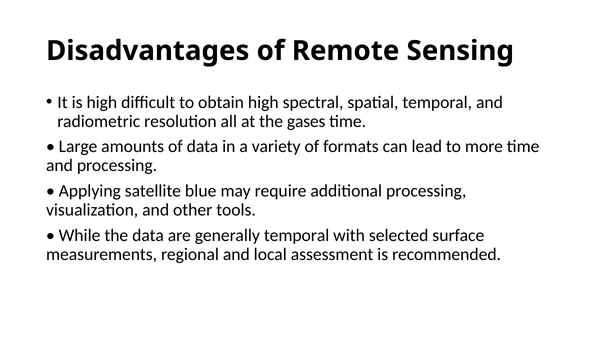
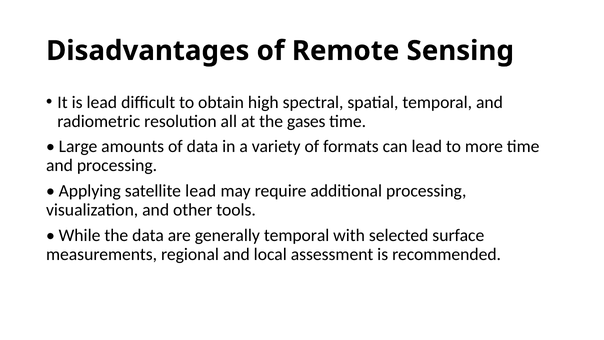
is high: high -> lead (102, 102)
satellite blue: blue -> lead (201, 191)
